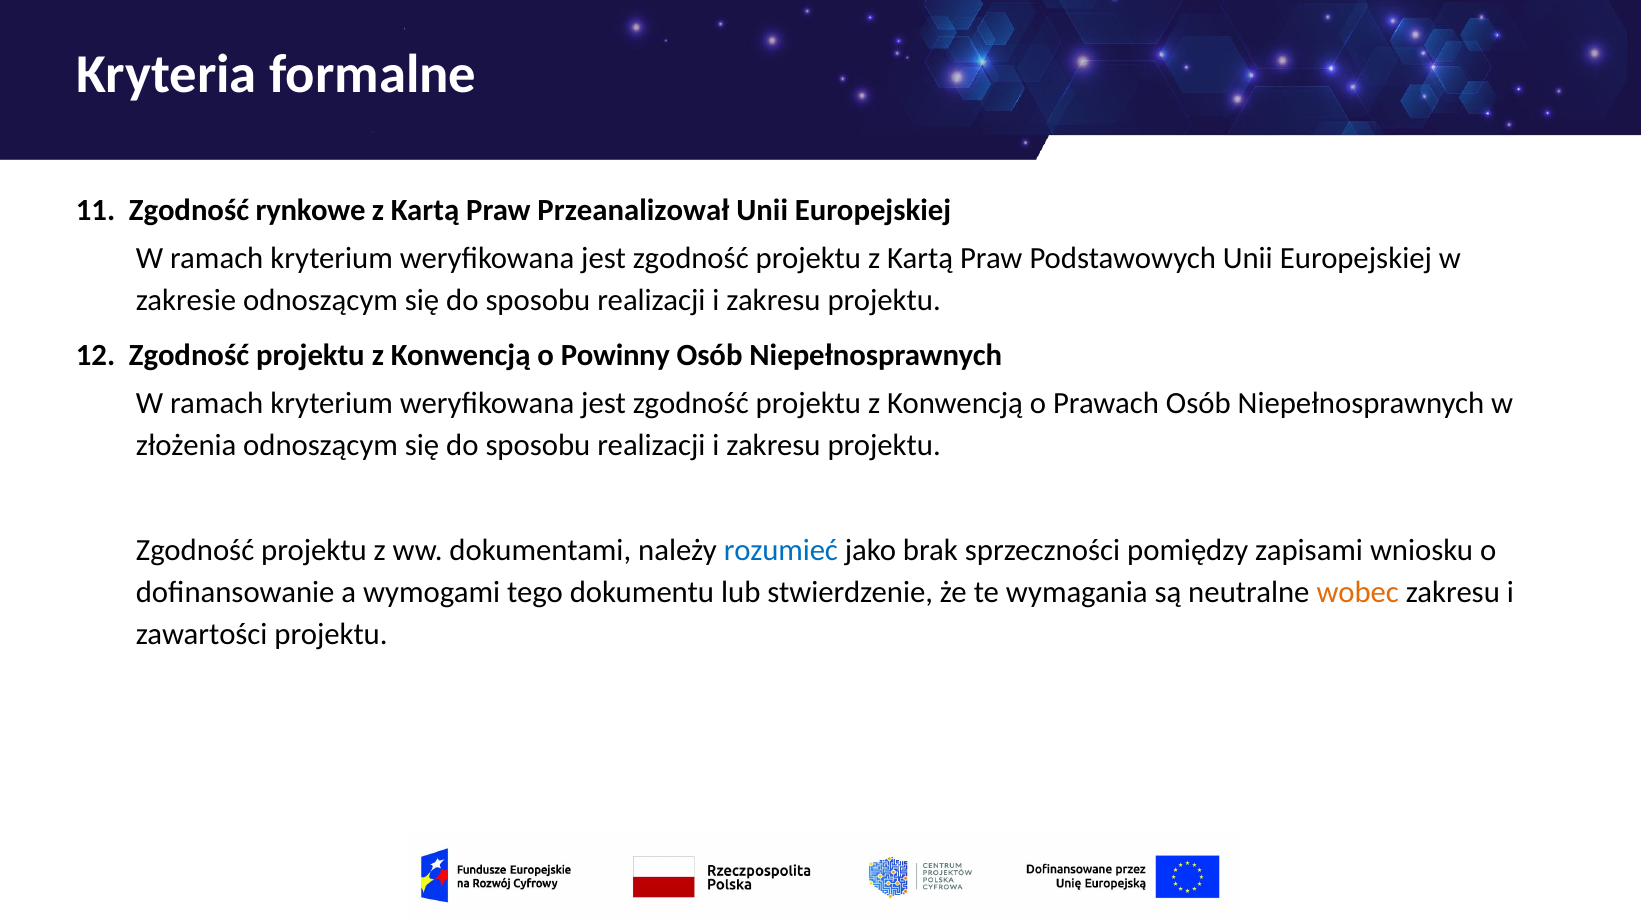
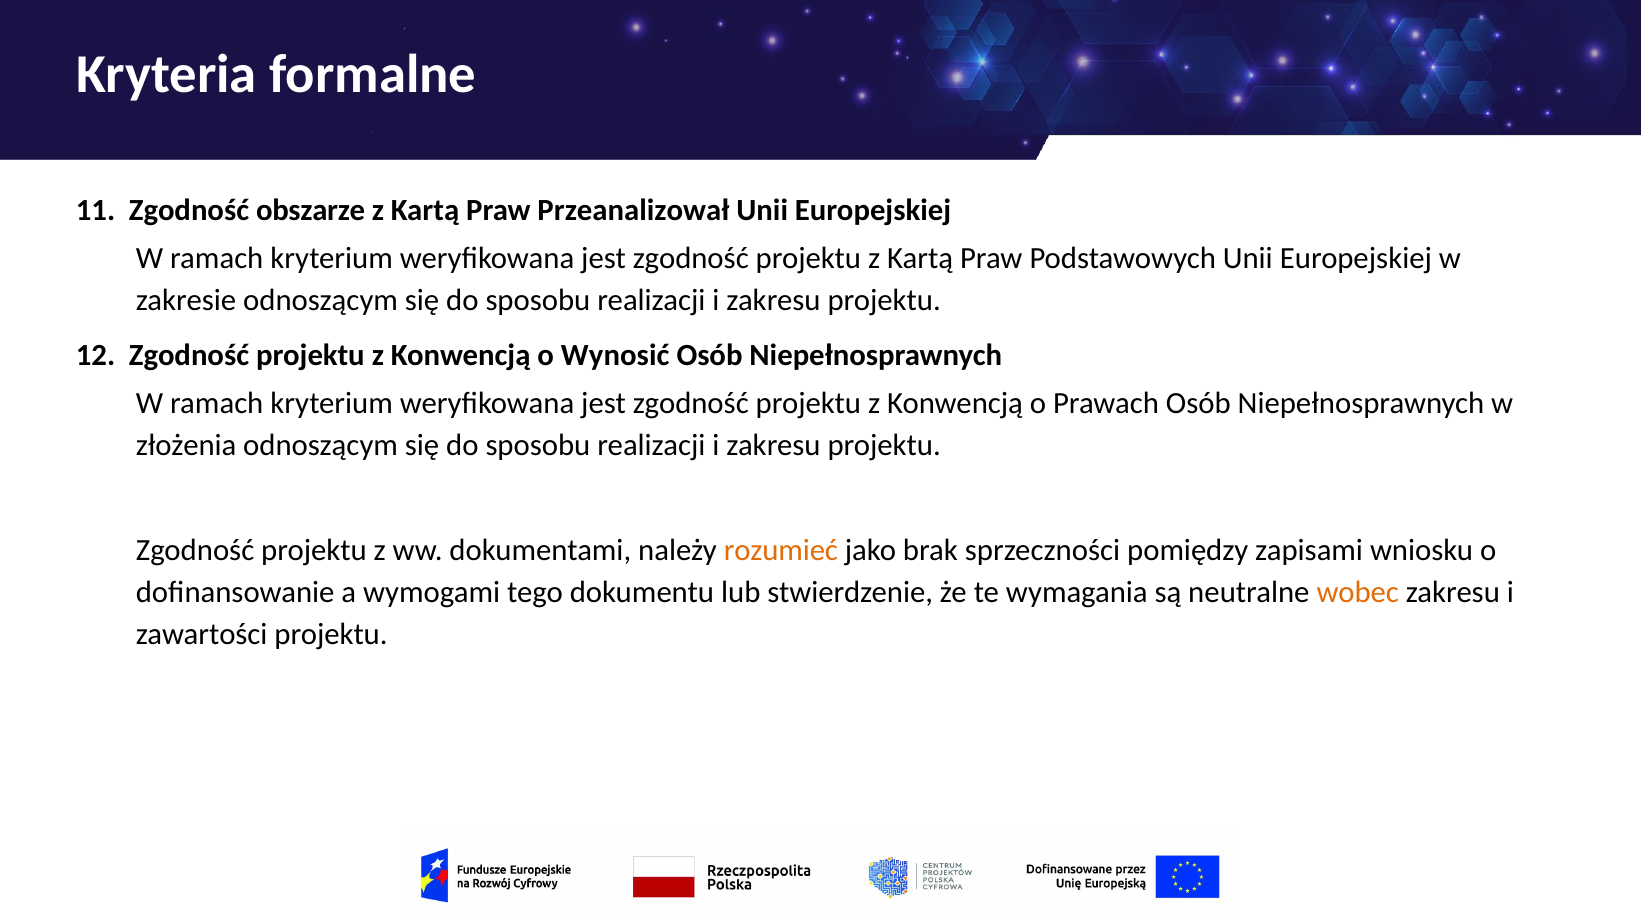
rynkowe: rynkowe -> obszarze (311, 211)
Powinny: Powinny -> Wynosić (615, 356)
rozumieć colour: blue -> orange (781, 550)
